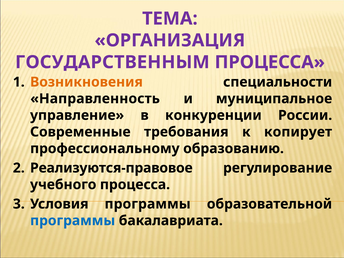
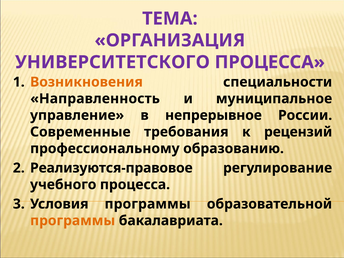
ГОСУДАРСТВЕННЫМ: ГОСУДАРСТВЕННЫМ -> УНИВЕРСИТЕТСКОГО (112, 62)
конкуренции: конкуренции -> непрерывное (213, 115)
копирует: копирует -> рецензий (298, 132)
программы colour: blue -> orange (73, 221)
